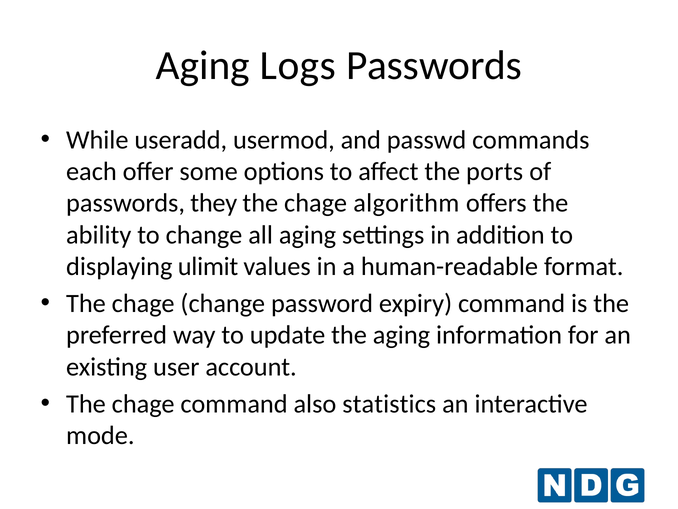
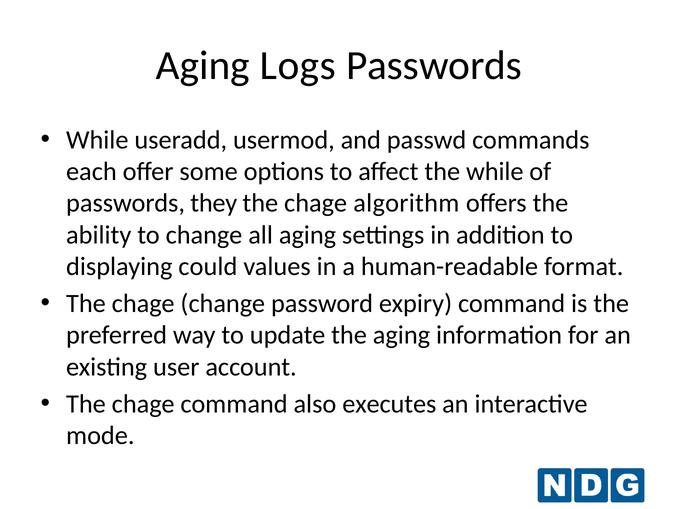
the ports: ports -> while (495, 171)
ulimit: ulimit -> could (208, 266)
statistics: statistics -> executes (389, 404)
